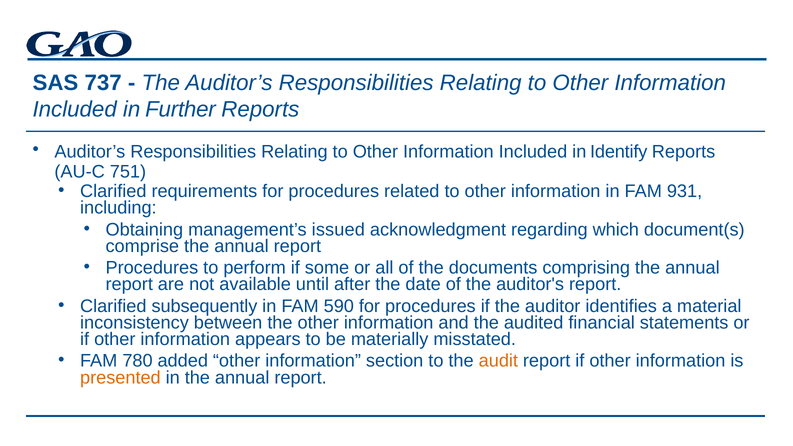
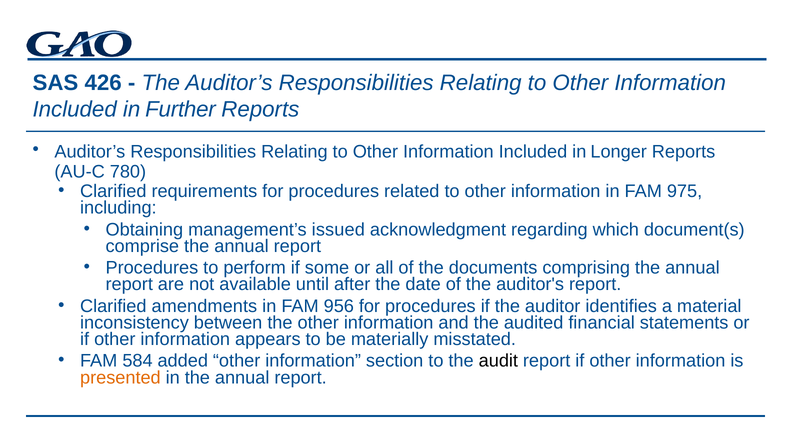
737: 737 -> 426 (103, 83)
Identify: Identify -> Longer (619, 152)
751: 751 -> 780 (128, 172)
931: 931 -> 975 (685, 191)
subsequently: subsequently -> amendments (204, 306)
590: 590 -> 956 (339, 306)
780: 780 -> 584 (138, 361)
audit colour: orange -> black (498, 361)
